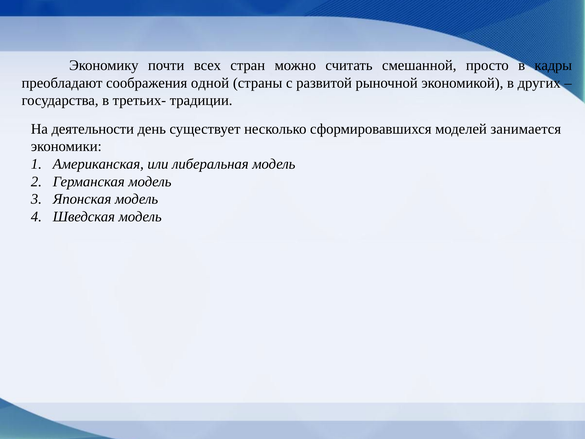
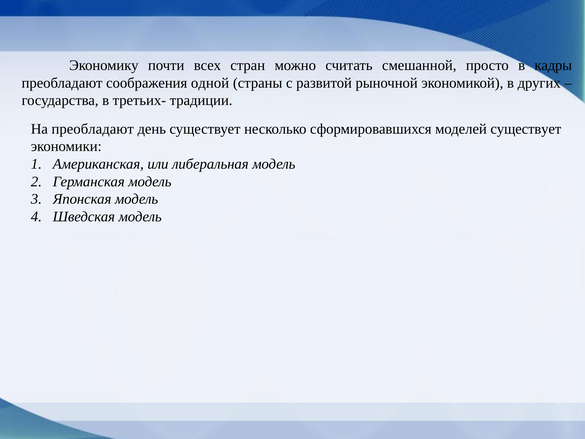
На деятельности: деятельности -> преобладают (93, 129)
моделей занимается: занимается -> существует (526, 129)
